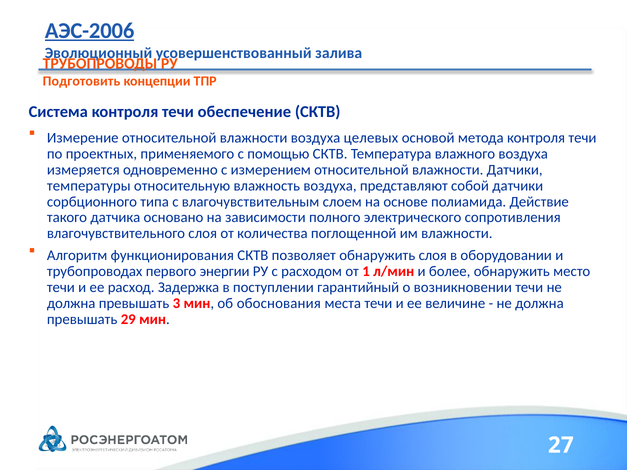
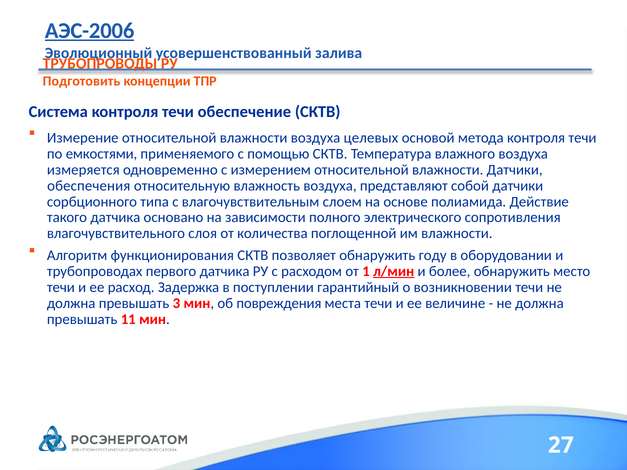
проектных: проектных -> емкостями (102, 154)
температуры: температуры -> обеспечения (89, 186)
обнаружить слоя: слоя -> году (433, 255)
первого энергии: энергии -> датчика (225, 271)
л/мин underline: none -> present (394, 271)
обоснования: обоснования -> повреждения (279, 303)
29: 29 -> 11 (128, 319)
